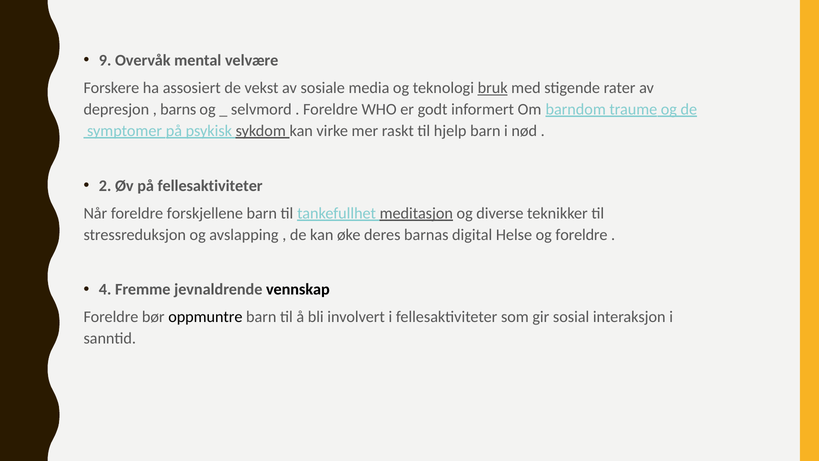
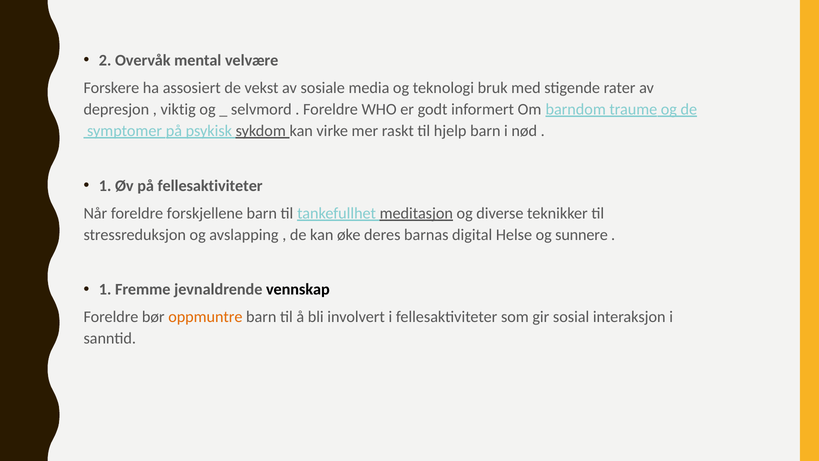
9: 9 -> 2 (105, 60)
bruk underline: present -> none (493, 88)
barns: barns -> viktig (178, 109)
2: 2 -> 1 (105, 186)
og foreldre: foreldre -> sunnere (582, 235)
4: 4 -> 1 (105, 289)
oppmuntre colour: black -> orange (205, 317)
